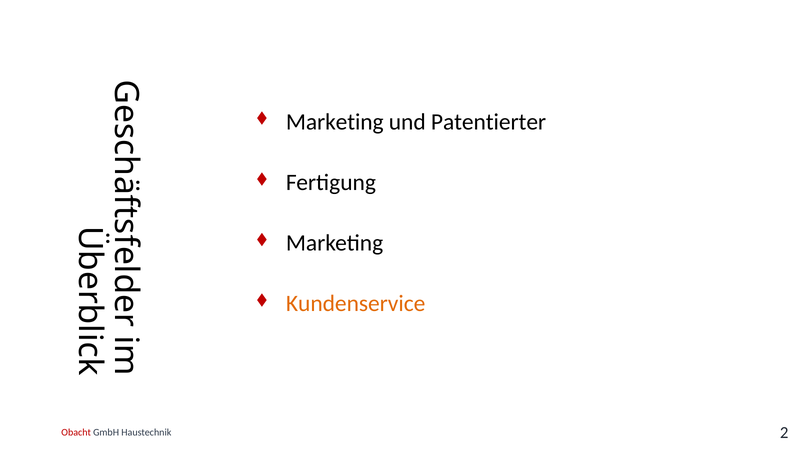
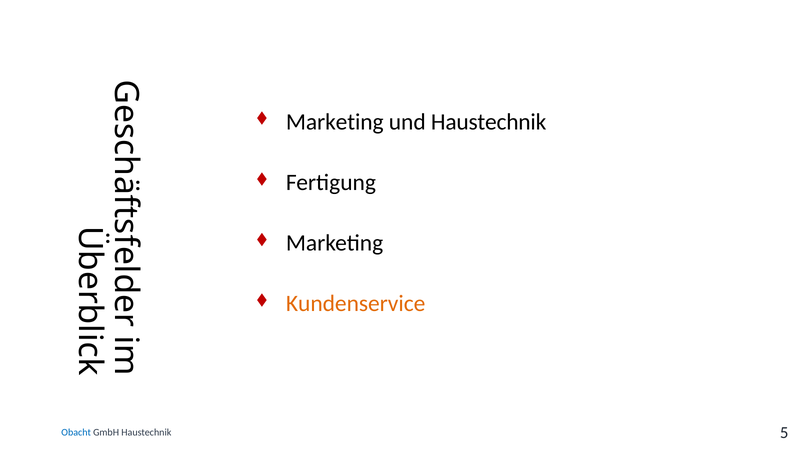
und Patentierter: Patentierter -> Haustechnik (489, 122)
Obacht colour: red -> blue (76, 432)
2: 2 -> 5 (784, 433)
